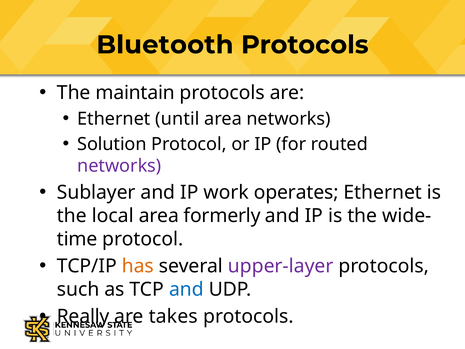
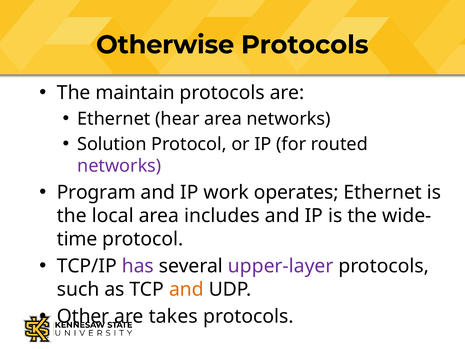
Bluetooth: Bluetooth -> Otherwise (165, 45)
until: until -> hear (177, 119)
Sublayer: Sublayer -> Program (96, 192)
formerly: formerly -> includes (222, 216)
has colour: orange -> purple (138, 266)
and colour: blue -> orange (186, 289)
Really: Really -> Other (83, 316)
